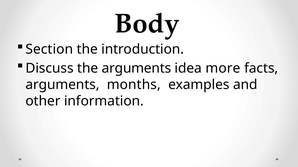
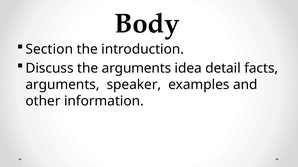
more: more -> detail (223, 69)
months: months -> speaker (134, 85)
